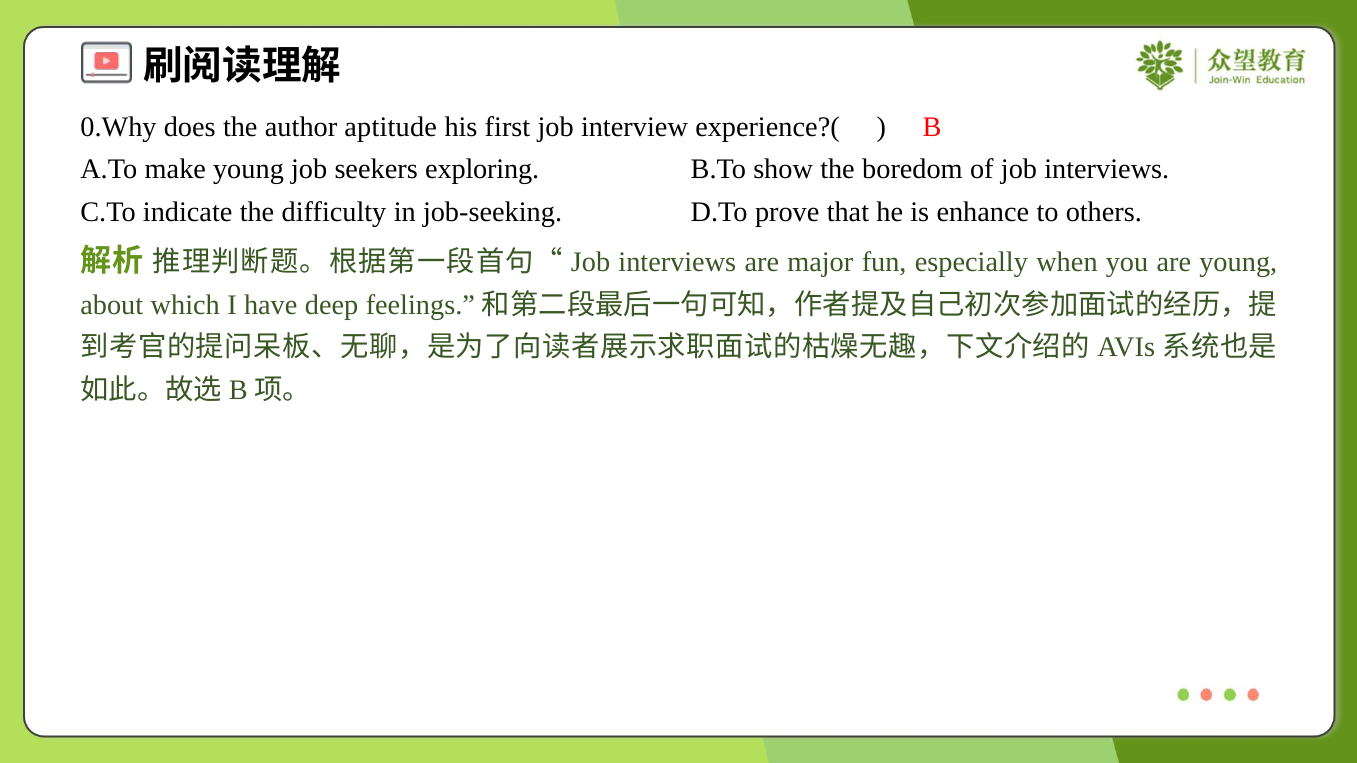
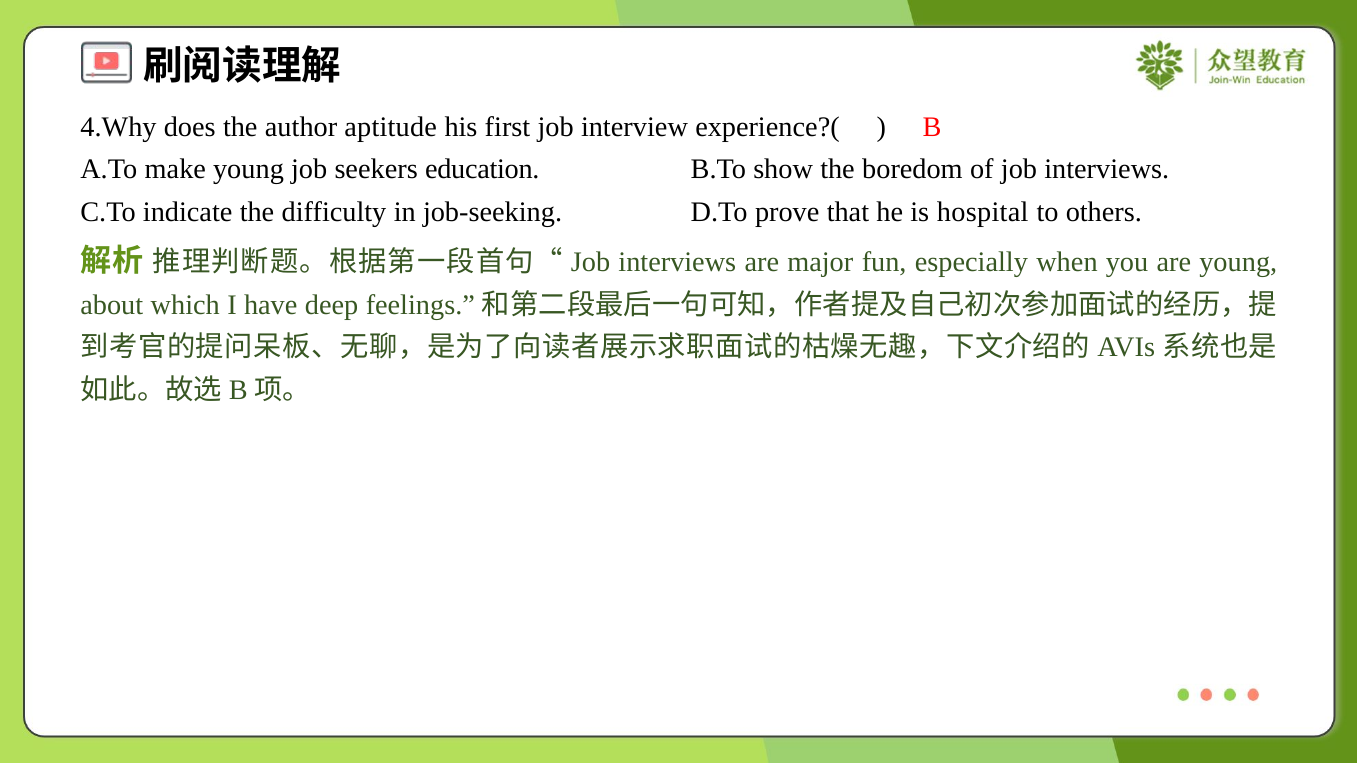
0.Why: 0.Why -> 4.Why (118, 127)
exploring: exploring -> education (482, 170)
enhance: enhance -> hospital (983, 212)
